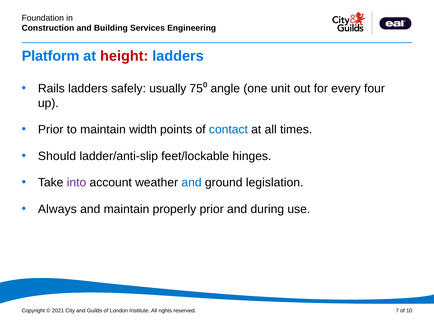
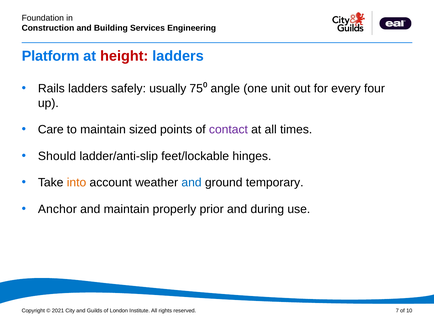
Prior: Prior -> Care (51, 130)
width: width -> sized (143, 130)
contact colour: blue -> purple (228, 130)
into colour: purple -> orange (77, 183)
legislation: legislation -> temporary (275, 183)
Always: Always -> Anchor (57, 209)
